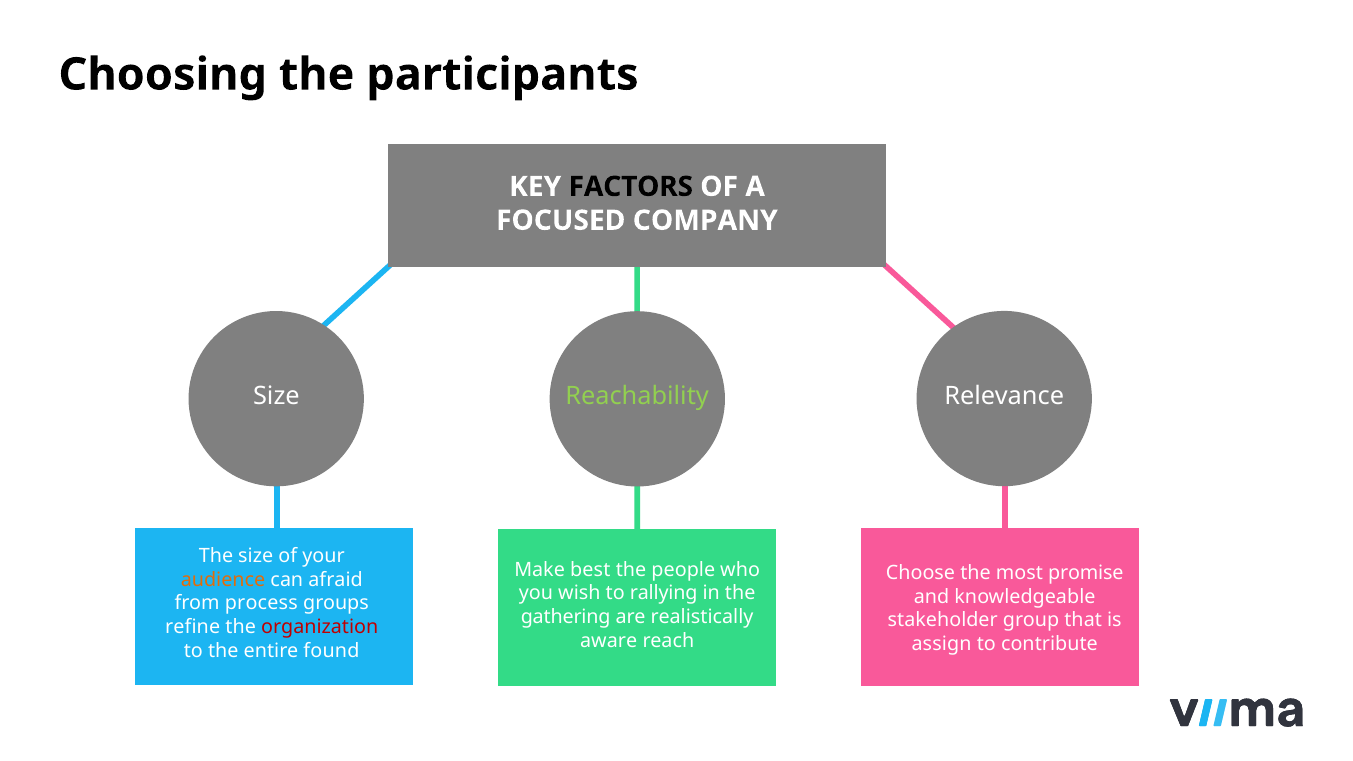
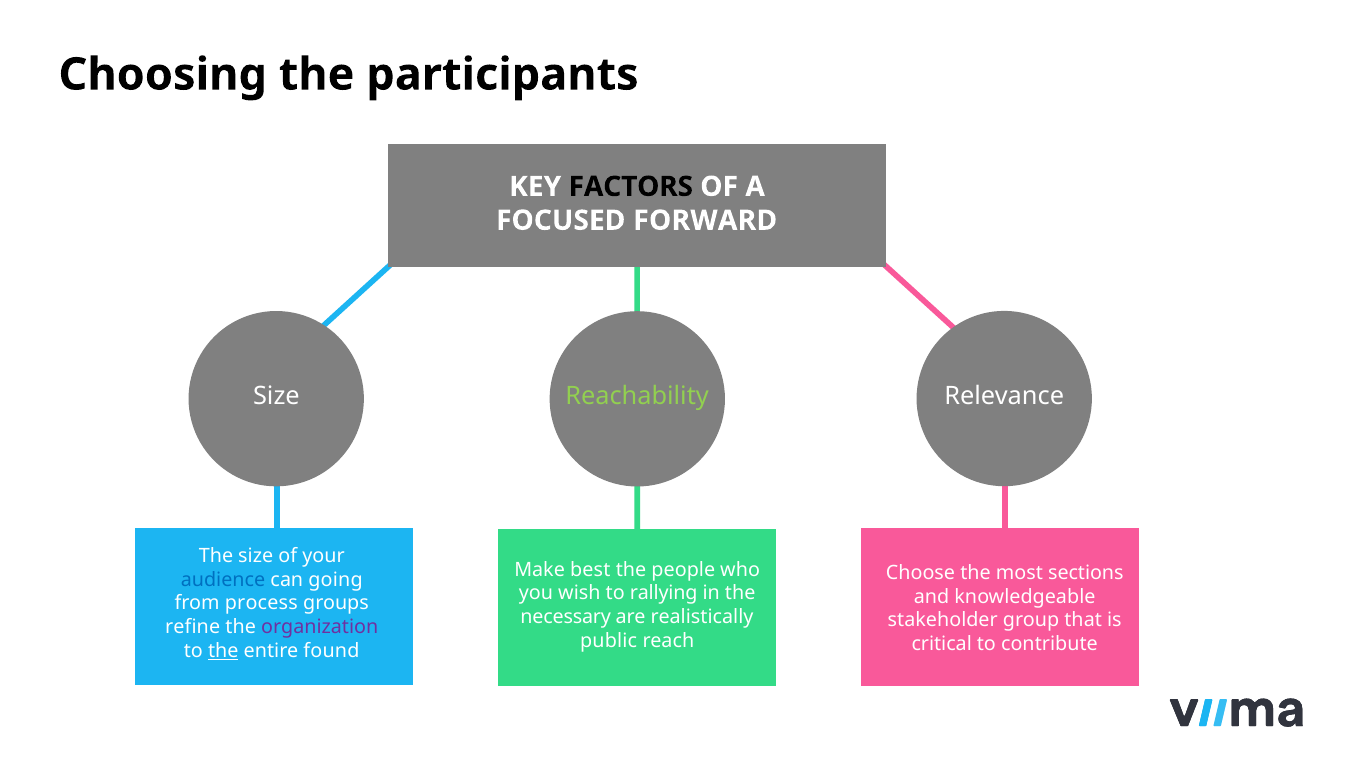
COMPANY: COMPANY -> FORWARD (705, 220)
promise: promise -> sections (1086, 573)
audience colour: orange -> blue (223, 580)
afraid: afraid -> going (336, 580)
gathering: gathering -> necessary (566, 617)
organization colour: red -> purple (320, 627)
aware: aware -> public (609, 641)
assign: assign -> critical (942, 644)
the underline: none -> present (223, 651)
